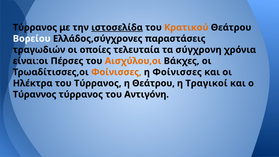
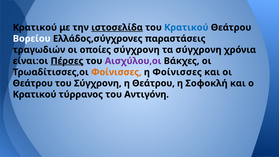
Τύρρανος: Τύρρανος -> Κρατικού (35, 27)
Κρατικού colour: orange -> blue (186, 27)
οποίες τελευταία: τελευταία -> σύγχρονη (136, 50)
Πέρσες underline: none -> present (67, 61)
Αισχύλου,οι colour: orange -> purple (133, 61)
Ηλέκτρα: Ηλέκτρα -> Θεάτρου (33, 83)
του Τύρρανος: Τύρρανος -> Σύγχρονη (98, 83)
Τραγικοί: Τραγικοί -> Σοφοκλή (207, 83)
Τύραννος: Τύραννος -> Κρατικού (35, 94)
